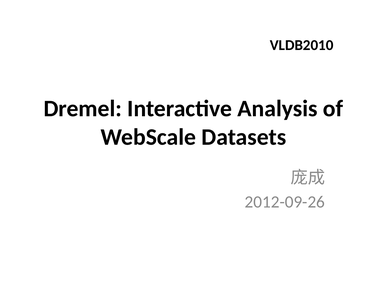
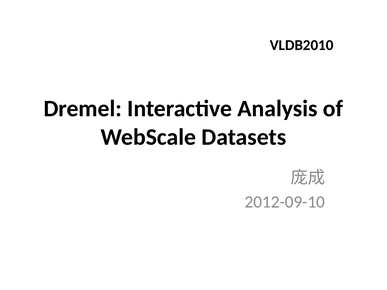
2012-09-26: 2012-09-26 -> 2012-09-10 (285, 202)
